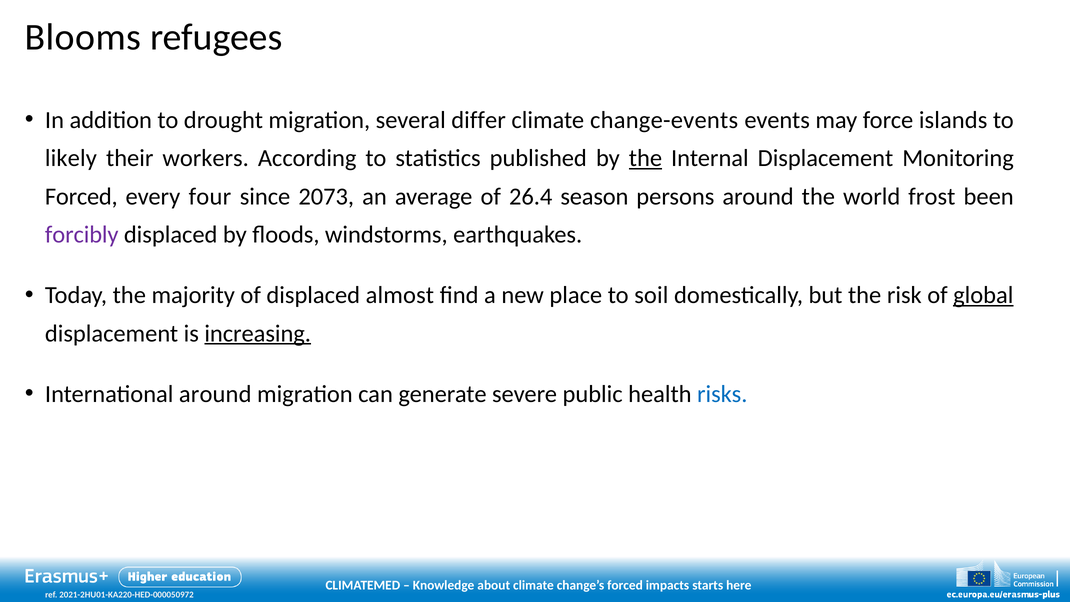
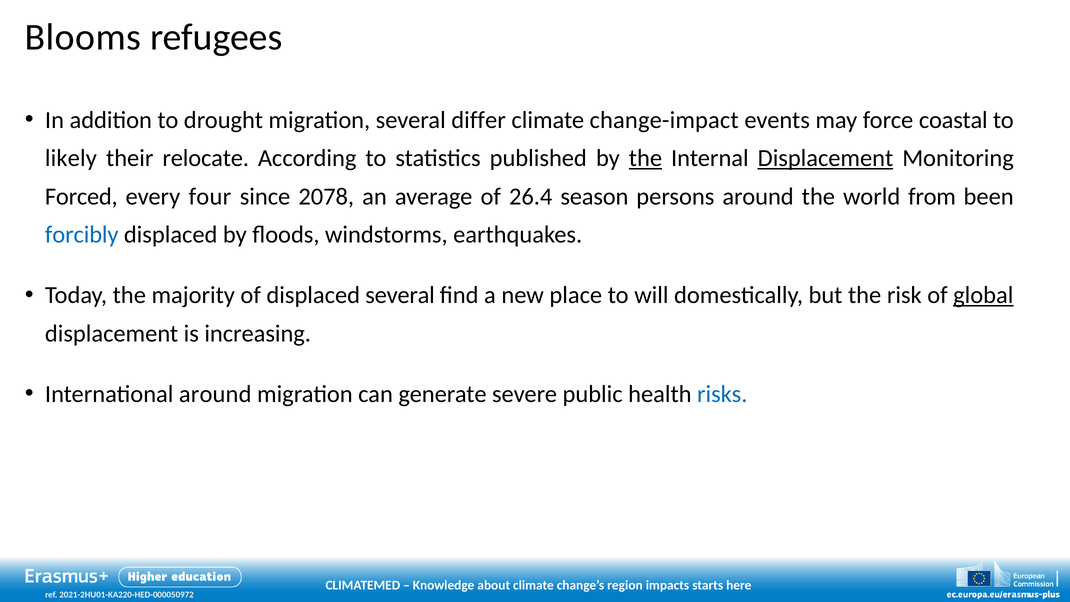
change-events: change-events -> change-impact (664, 120)
islands: islands -> coastal (953, 120)
workers: workers -> relocate (206, 158)
Displacement underline: none -> present (825, 158)
2073: 2073 -> 2078 (326, 196)
frost: frost -> from (932, 196)
forcibly colour: purple -> blue (82, 235)
displaced almost: almost -> several (400, 295)
soil: soil -> will (651, 295)
increasing underline: present -> none (258, 333)
forced: forced -> region (625, 585)
